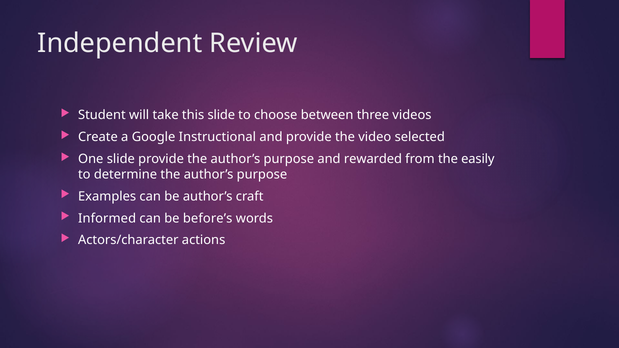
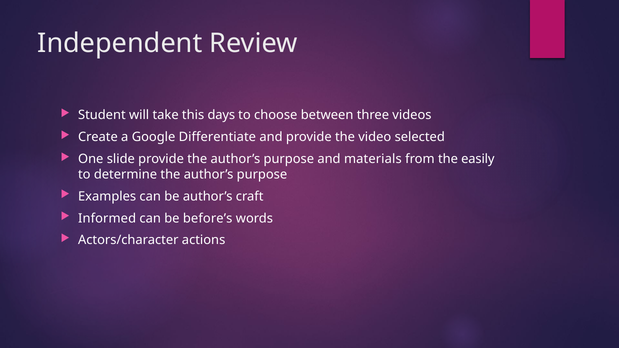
this slide: slide -> days (221, 115)
Instructional: Instructional -> Differentiate (217, 137)
rewarded: rewarded -> materials (373, 159)
